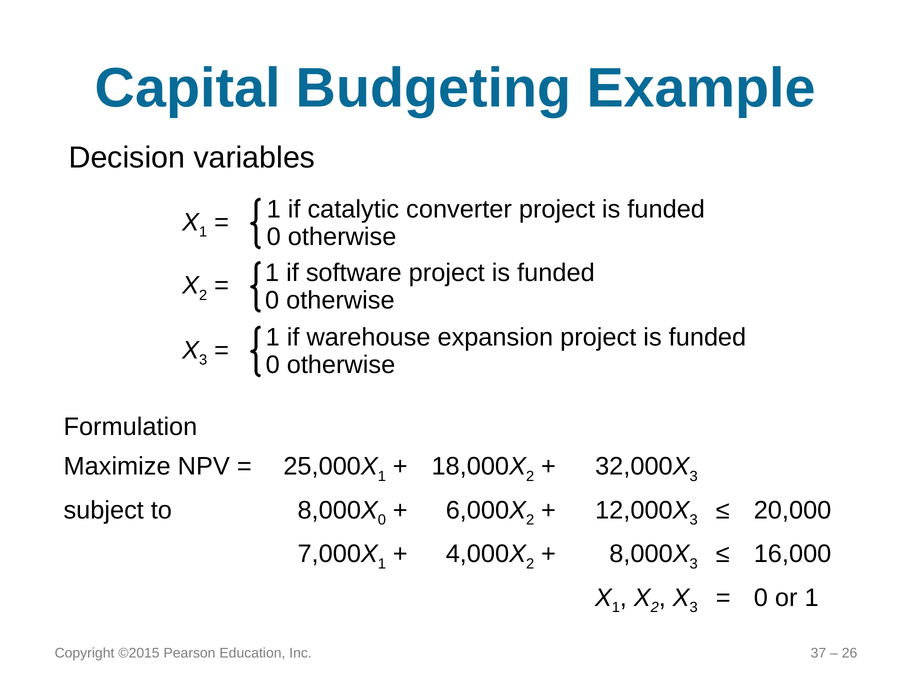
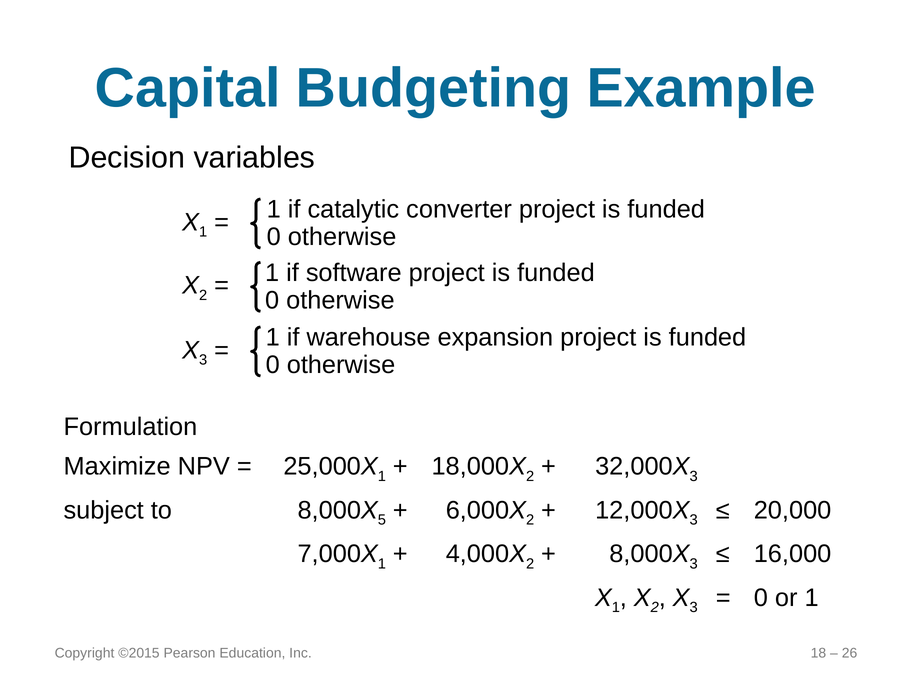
0: 0 -> 5 (382, 520)
37: 37 -> 18 (818, 653)
